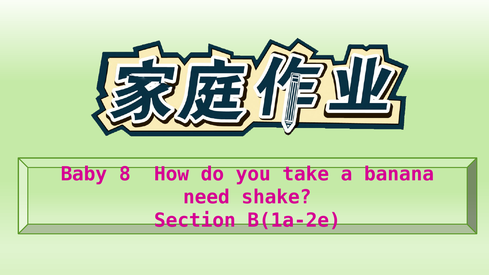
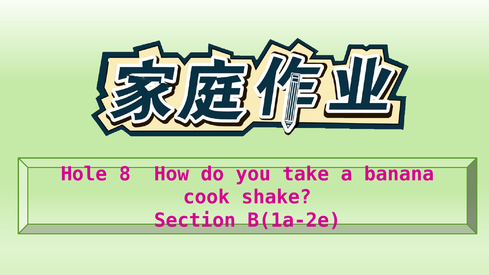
Baby: Baby -> Hole (84, 174)
need: need -> cook (207, 197)
